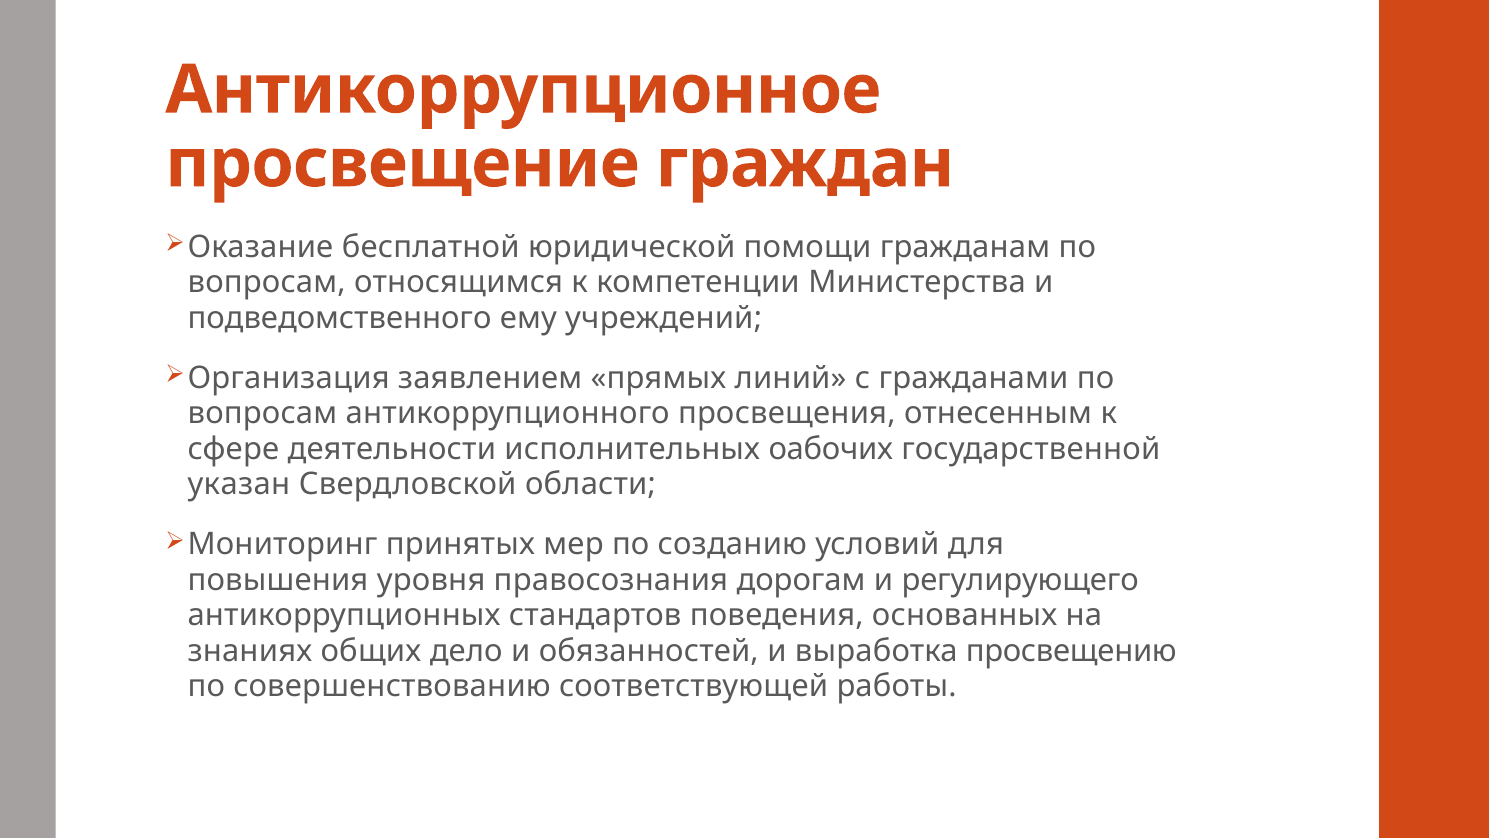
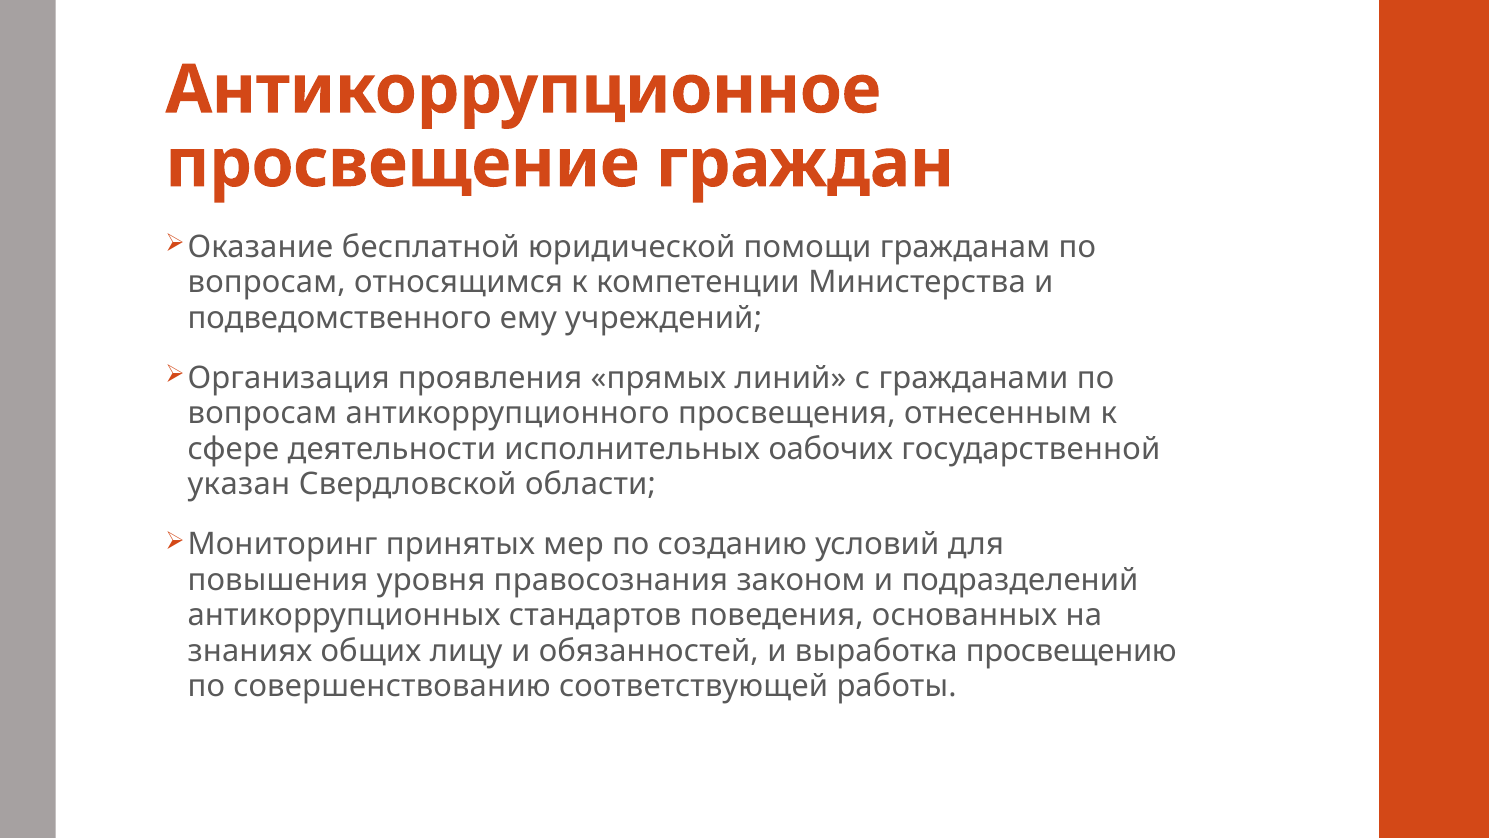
заявлением: заявлением -> проявления (490, 378)
дорогам: дорогам -> законом (801, 580)
регулирующего: регулирующего -> подразделений (1020, 580)
дело: дело -> лицу (466, 651)
